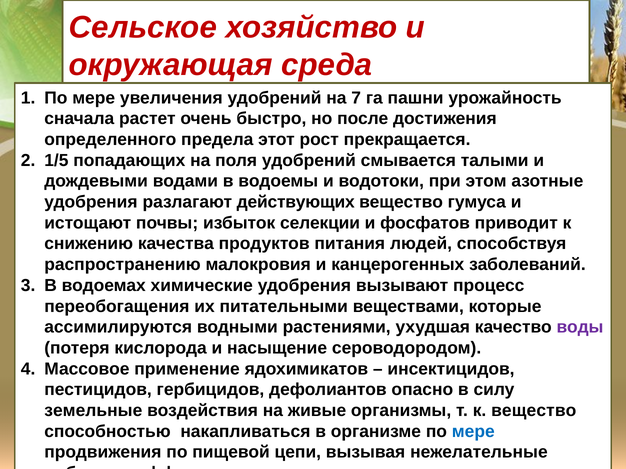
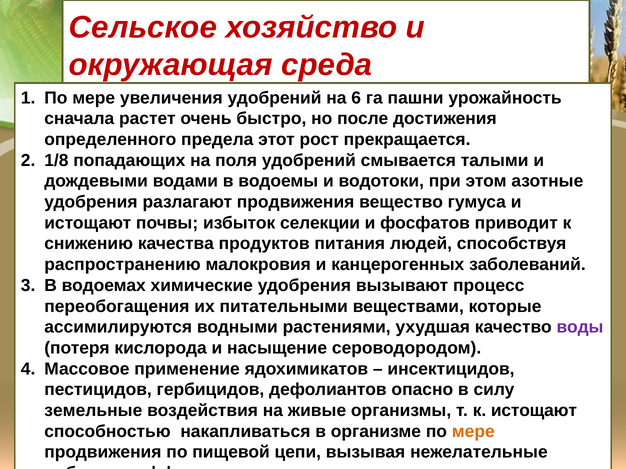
7: 7 -> 6 (356, 98)
1/5: 1/5 -> 1/8 (56, 160)
разлагают действующих: действующих -> продвижения (296, 202)
к вещество: вещество -> истощают (534, 411)
мере colour: blue -> orange (473, 432)
